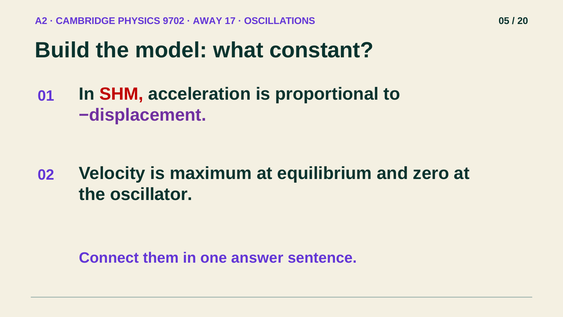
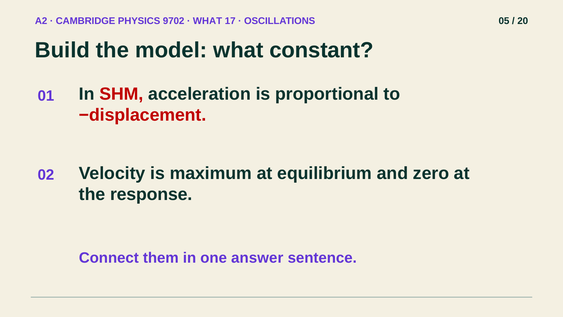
AWAY: AWAY -> WHAT (207, 21)
−displacement colour: purple -> red (143, 115)
oscillator: oscillator -> response (151, 194)
